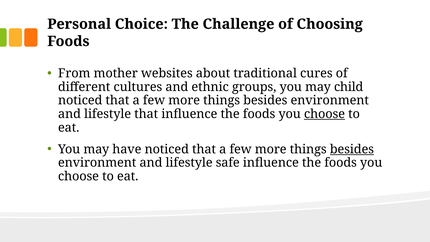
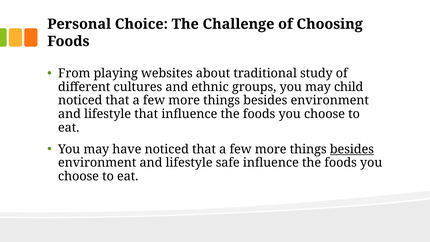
mother: mother -> playing (116, 73)
cures: cures -> study (316, 73)
choose underline: present -> none (325, 114)
